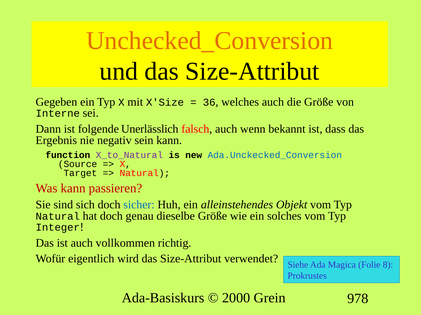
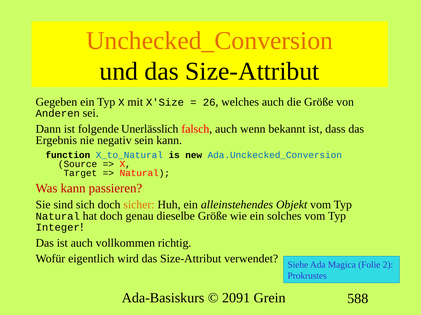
36: 36 -> 26 (209, 103)
Interne: Interne -> Anderen (58, 114)
X_to_Natural colour: purple -> blue (129, 155)
sicher colour: blue -> orange (139, 205)
8: 8 -> 2 (388, 265)
2000: 2000 -> 2091 (236, 299)
978: 978 -> 588 (358, 299)
